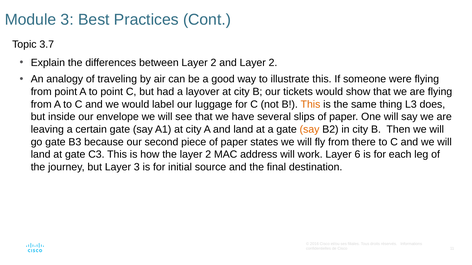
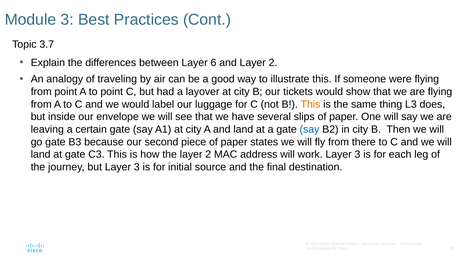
between Layer 2: 2 -> 6 (213, 63)
say colour: orange -> blue (310, 130)
work Layer 6: 6 -> 3 (357, 155)
